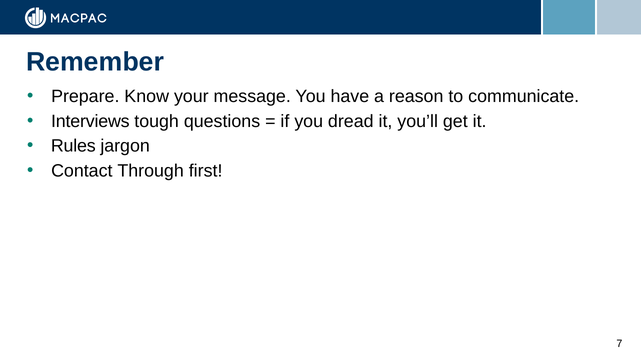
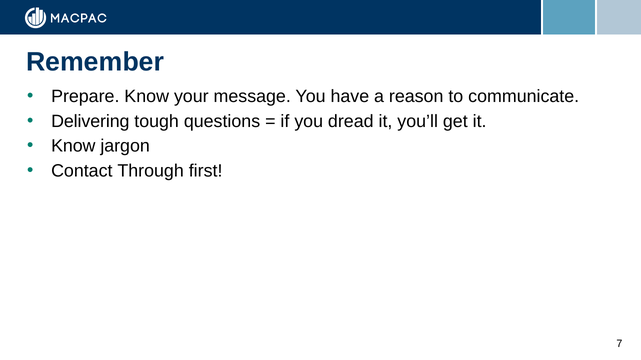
Interviews: Interviews -> Delivering (90, 121)
Rules: Rules -> Know (73, 146)
